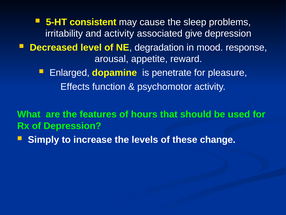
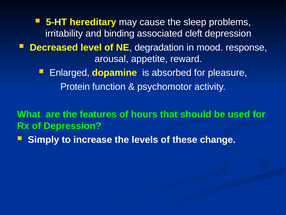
consistent: consistent -> hereditary (93, 22)
and activity: activity -> binding (119, 34)
give: give -> cleft (194, 34)
penetrate: penetrate -> absorbed (172, 73)
Effects: Effects -> Protein (75, 86)
